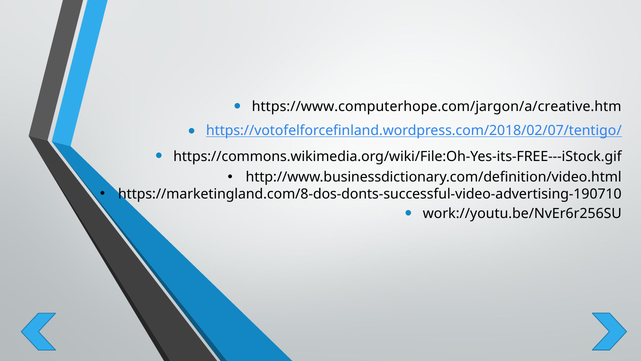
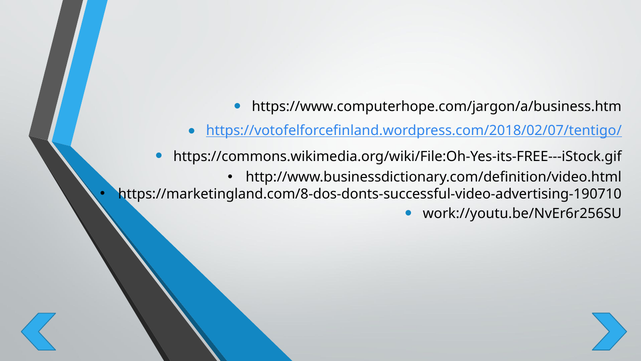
https://www.computerhope.com/jargon/a/creative.htm: https://www.computerhope.com/jargon/a/creative.htm -> https://www.computerhope.com/jargon/a/business.htm (437, 107)
